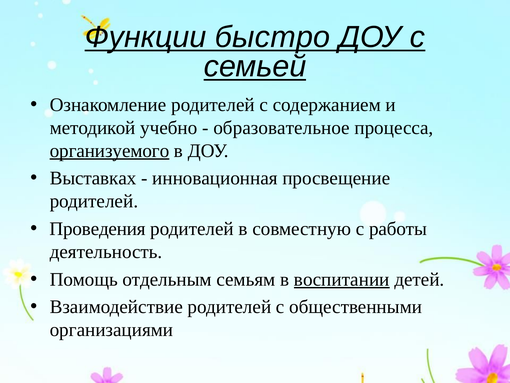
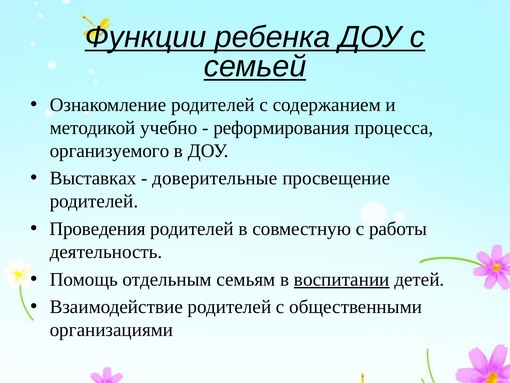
быстро: быстро -> ребенка (273, 37)
образовательное: образовательное -> реформирования (282, 128)
организуемого underline: present -> none (109, 151)
инновационная: инновационная -> доверительные (215, 178)
